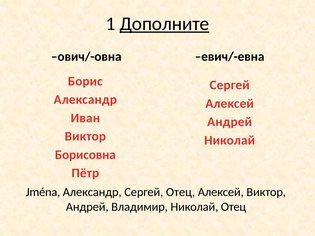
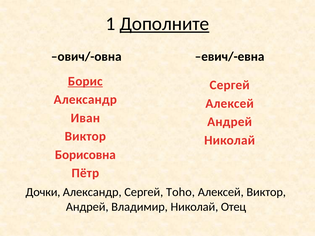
Борис underline: none -> present (85, 81)
Jména: Jména -> Дочки (43, 192)
Сергей Отец: Отец -> Toho (180, 192)
